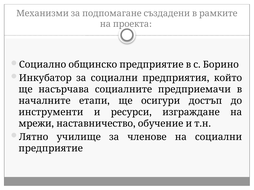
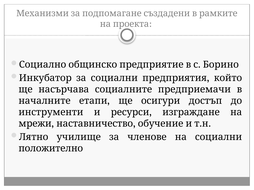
предприятие: предприятие -> положително (51, 149)
